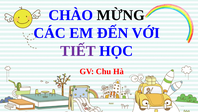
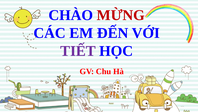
MỪNG colour: black -> red (121, 15)
